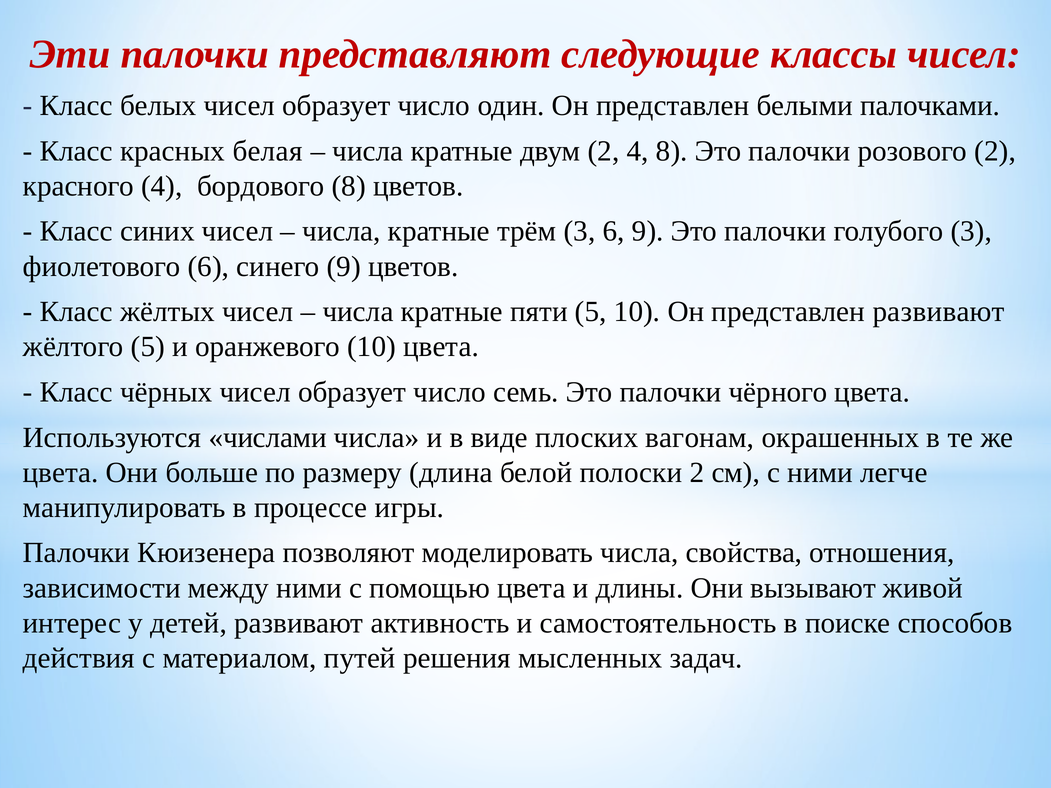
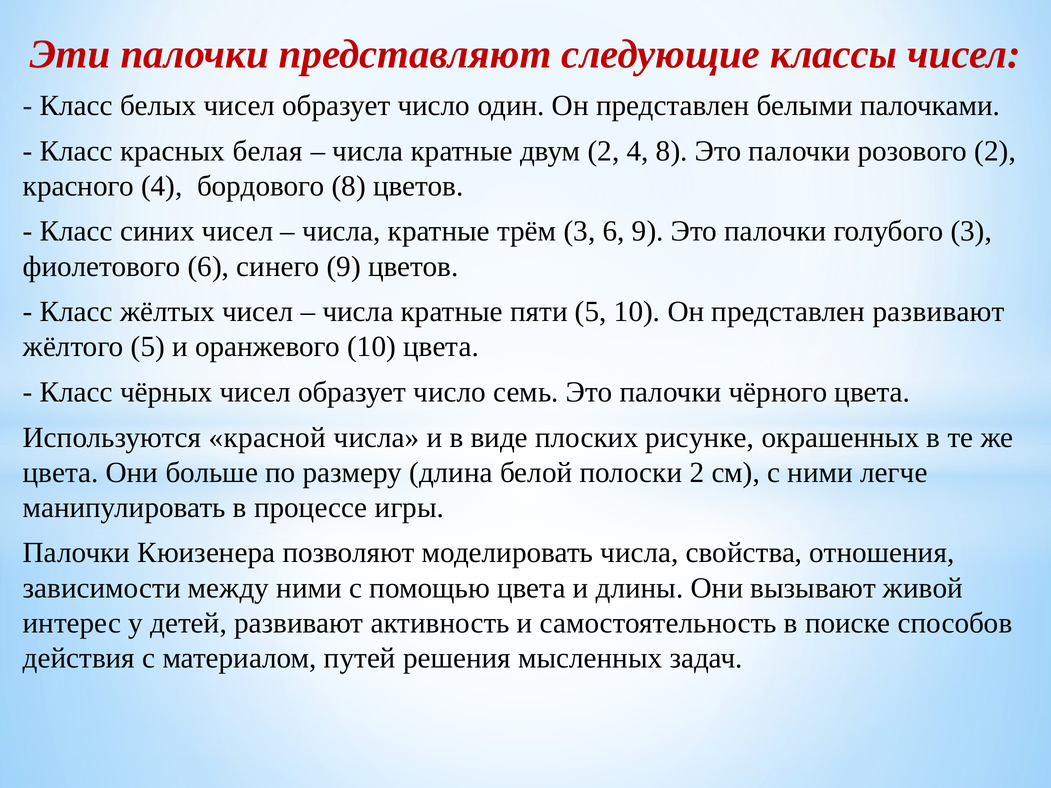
числами: числами -> красной (267, 438)
вагонам: вагонам -> рисунке (700, 438)
